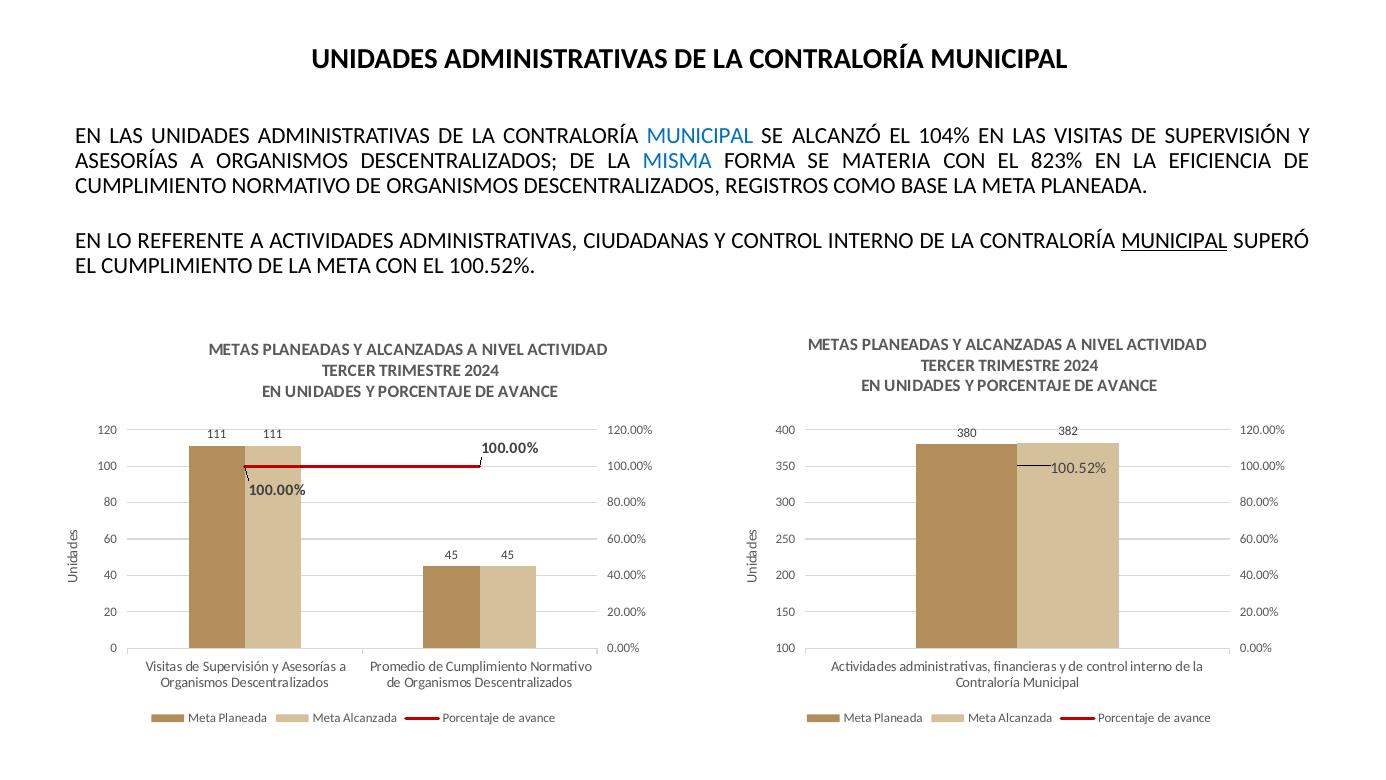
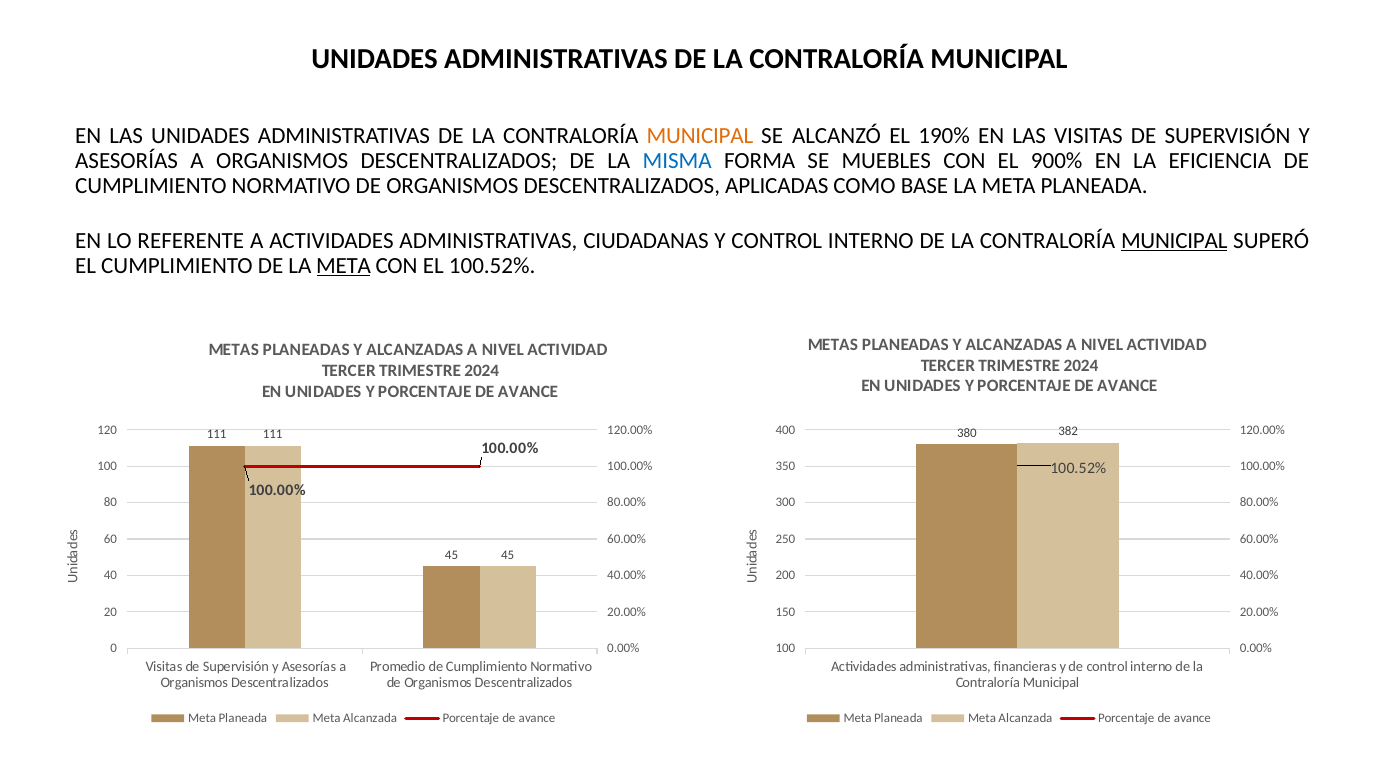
MUNICIPAL colour: blue -> orange (700, 136)
104%: 104% -> 190% (944, 136)
MATERIA: MATERIA -> MUEBLES (886, 161)
823%: 823% -> 900% (1057, 161)
REGISTROS: REGISTROS -> APLICADAS (777, 186)
META underline: none -> present (344, 265)
